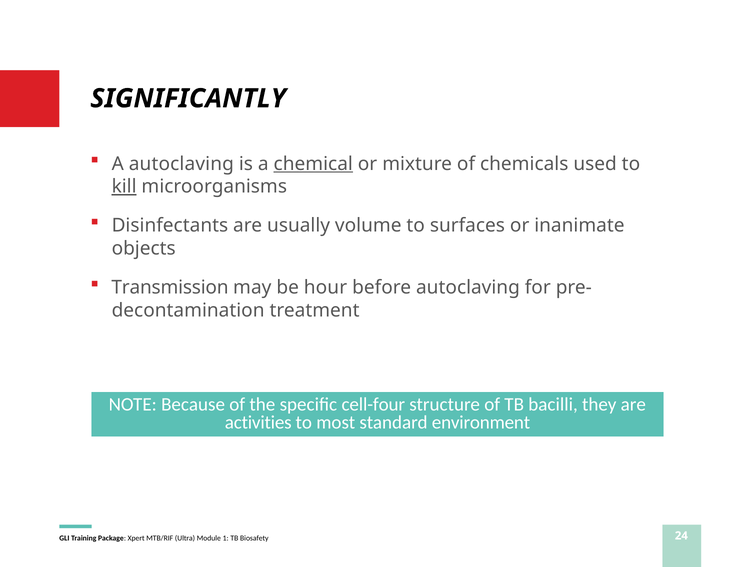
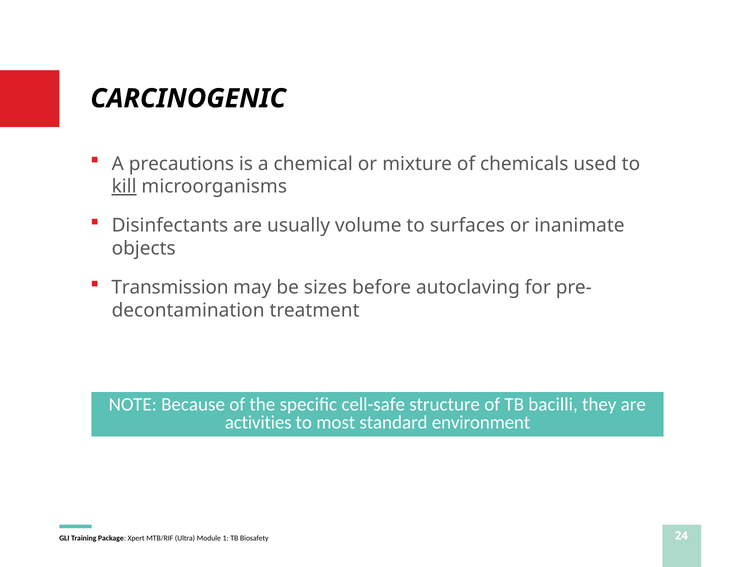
SIGNIFICANTLY: SIGNIFICANTLY -> CARCINOGENIC (188, 98)
A autoclaving: autoclaving -> precautions (181, 164)
chemical underline: present -> none (313, 164)
hour: hour -> sizes (325, 287)
cell-four: cell-four -> cell-safe (373, 404)
